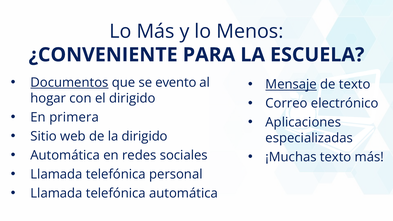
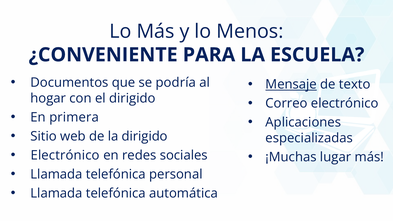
Documentos underline: present -> none (69, 83)
evento: evento -> podría (176, 83)
Automática: Automática -> Electrónico (65, 155)
¡Muchas texto: texto -> lugar (336, 157)
